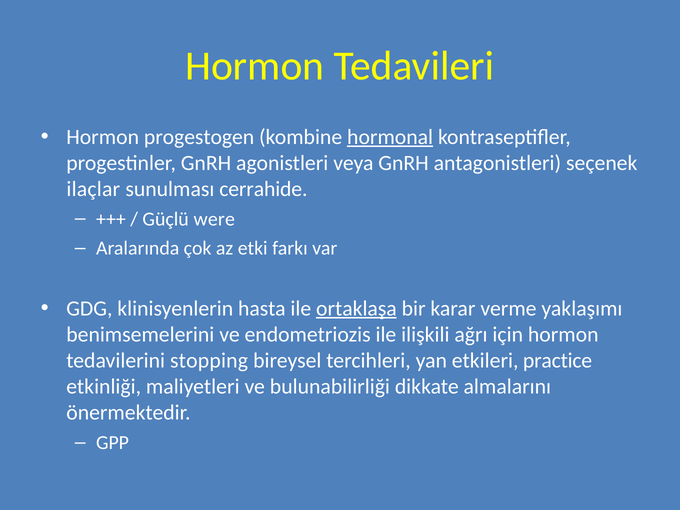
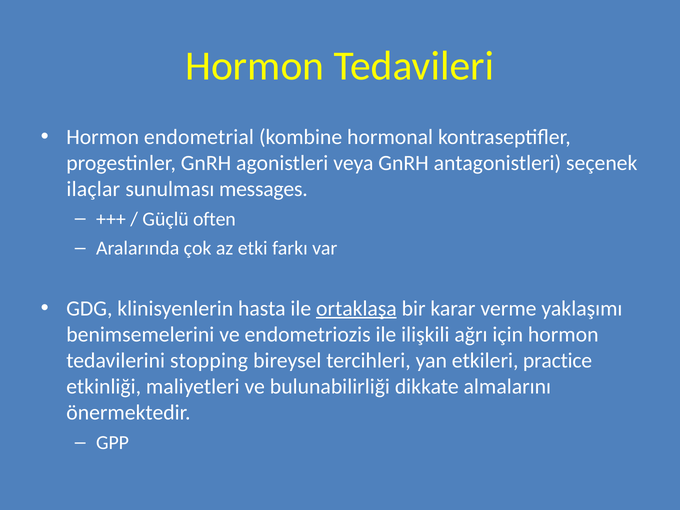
progestogen: progestogen -> endometrial (199, 137)
hormonal underline: present -> none (390, 137)
cerrahide: cerrahide -> messages (263, 189)
were: were -> often (214, 219)
